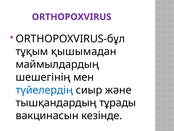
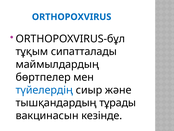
ORTHOPOXVIRUS colour: purple -> blue (72, 17)
қышымадан: қышымадан -> сипатталады (84, 51)
шешегінің: шешегінің -> бөртпелер (43, 77)
